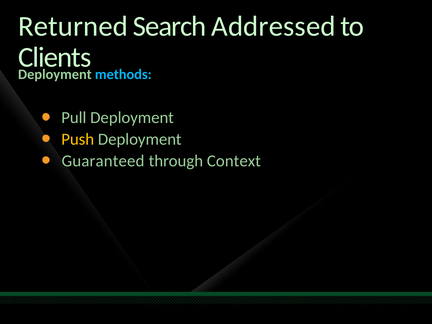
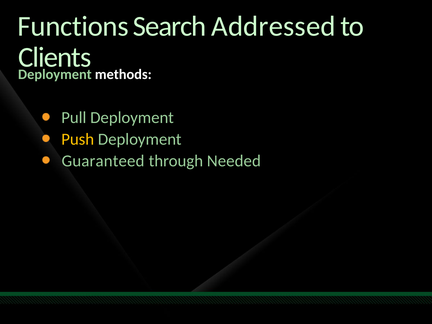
Returned: Returned -> Functions (73, 26)
methods colour: light blue -> white (123, 75)
Context: Context -> Needed (234, 161)
